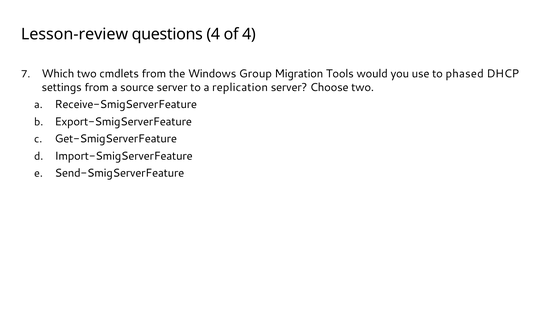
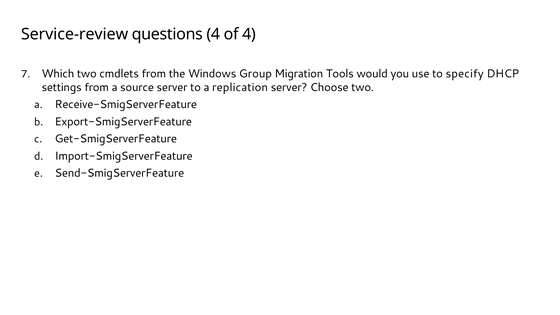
Lesson-review: Lesson-review -> Service-review (75, 34)
phased: phased -> specify (465, 74)
